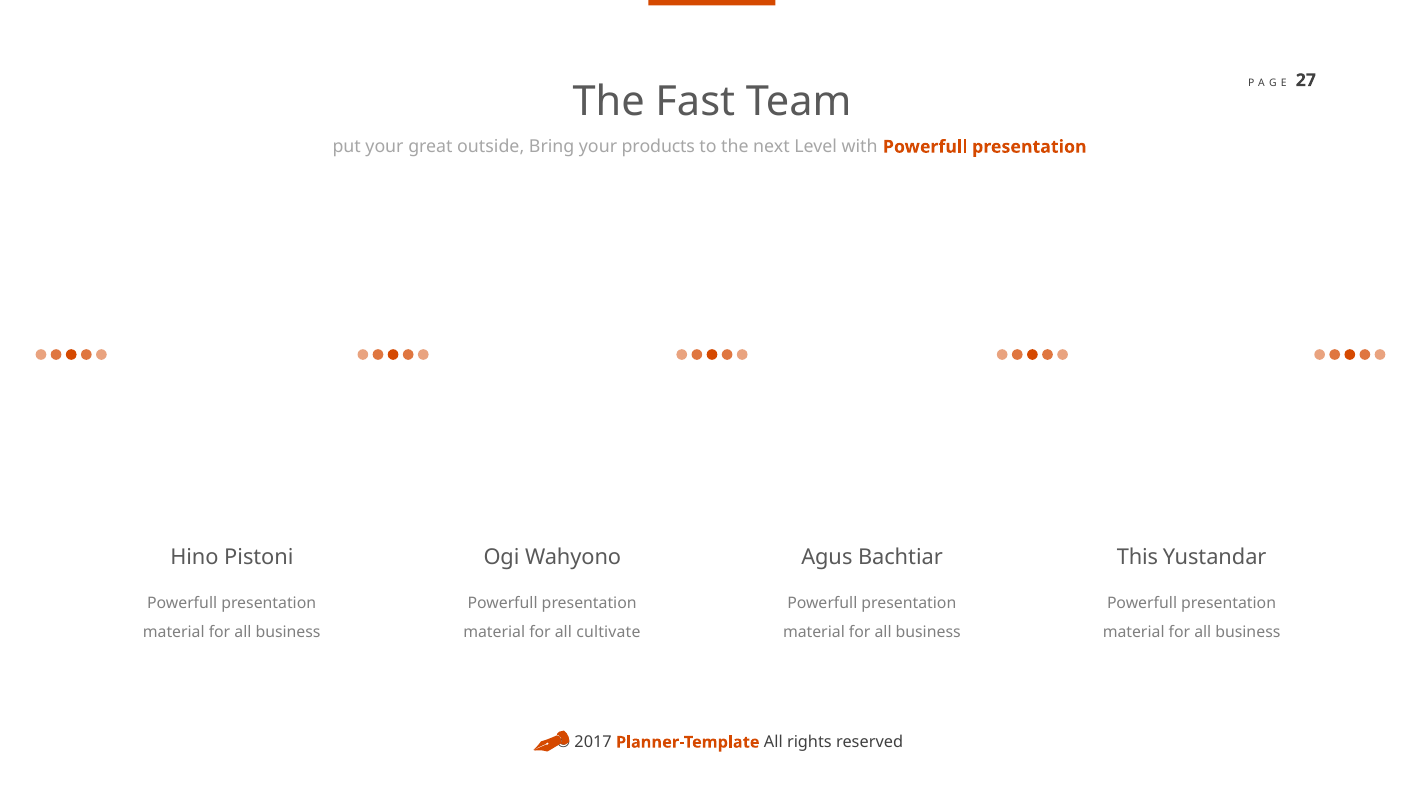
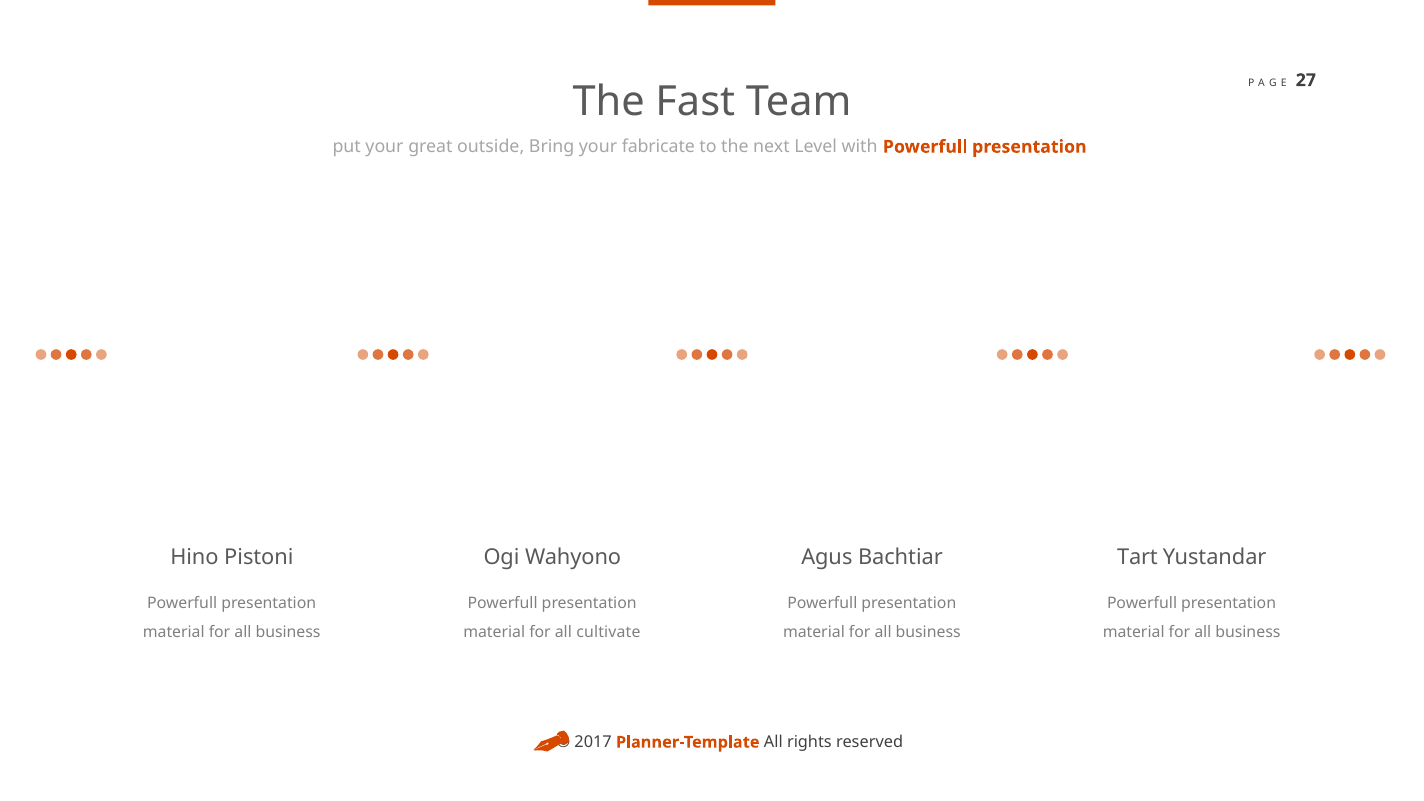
products: products -> fabricate (658, 147)
This: This -> Tart (1137, 557)
